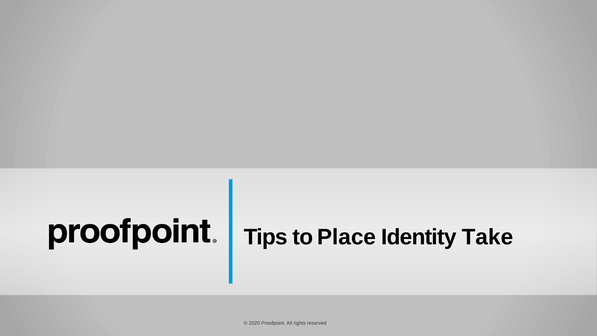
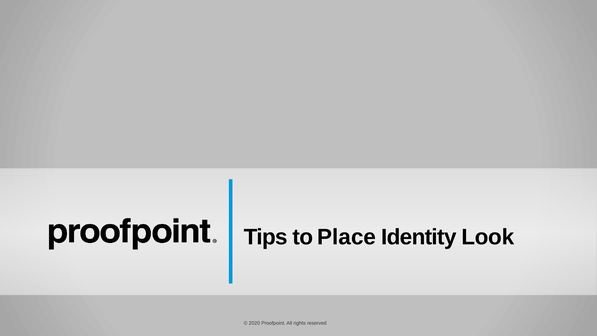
Take: Take -> Look (488, 237)
